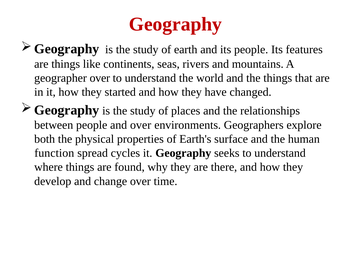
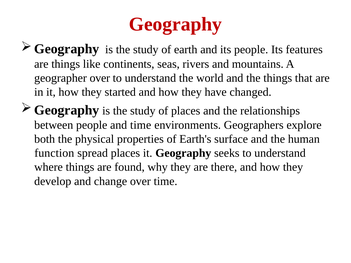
and over: over -> time (141, 125)
spread cycles: cycles -> places (125, 153)
